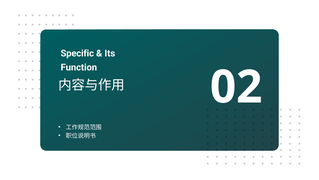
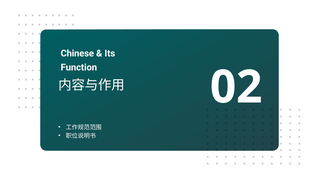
Specific: Specific -> Chinese (77, 53)
